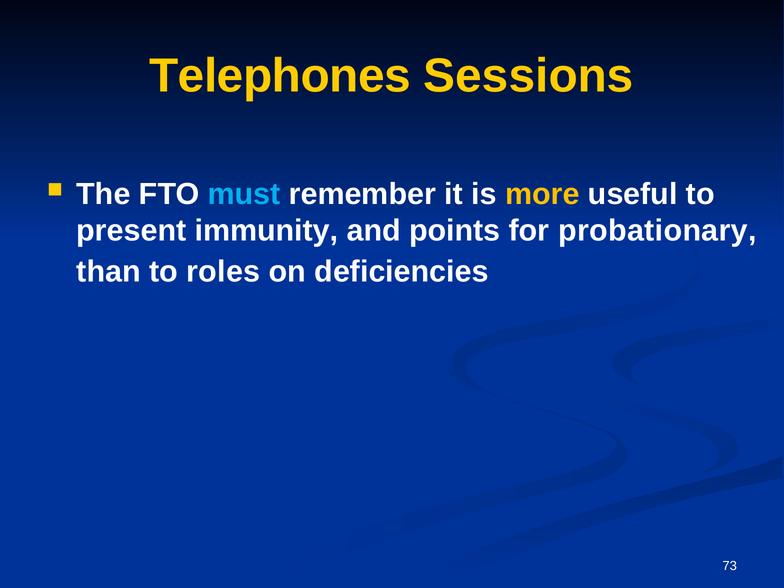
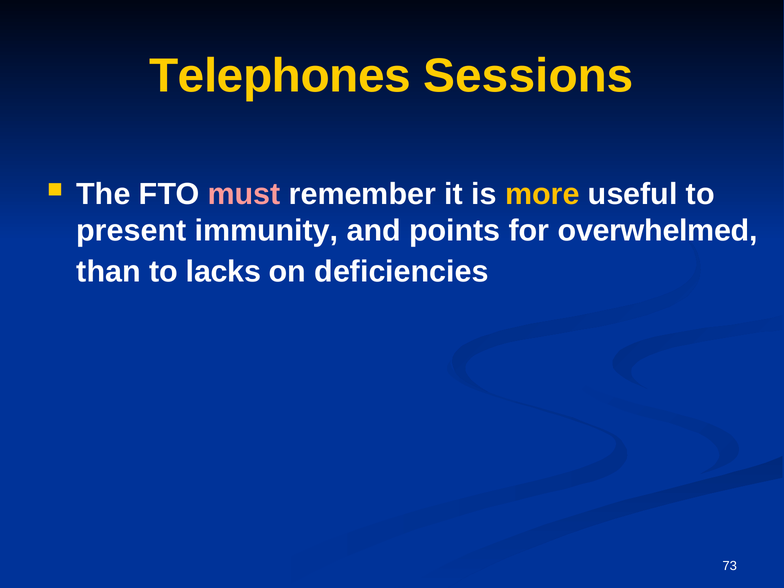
must colour: light blue -> pink (244, 194)
probationary: probationary -> overwhelmed (658, 231)
roles: roles -> lacks (224, 272)
